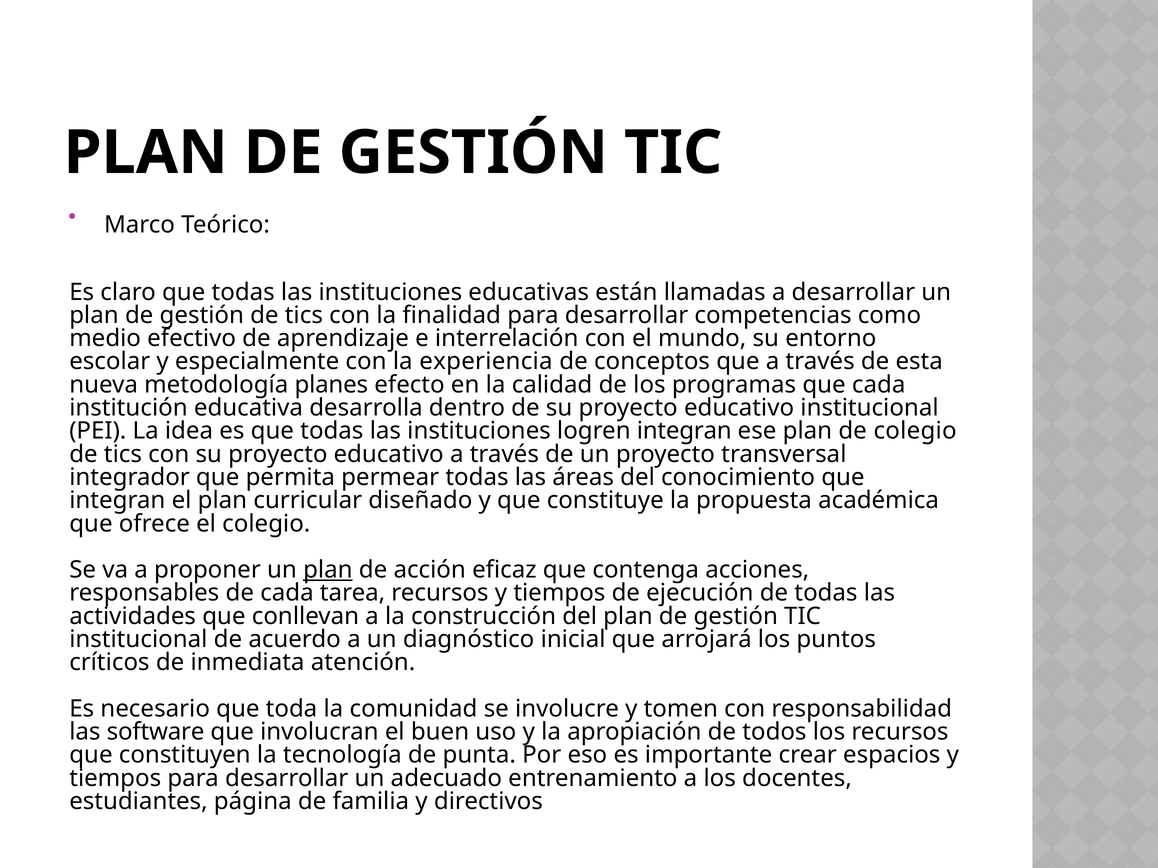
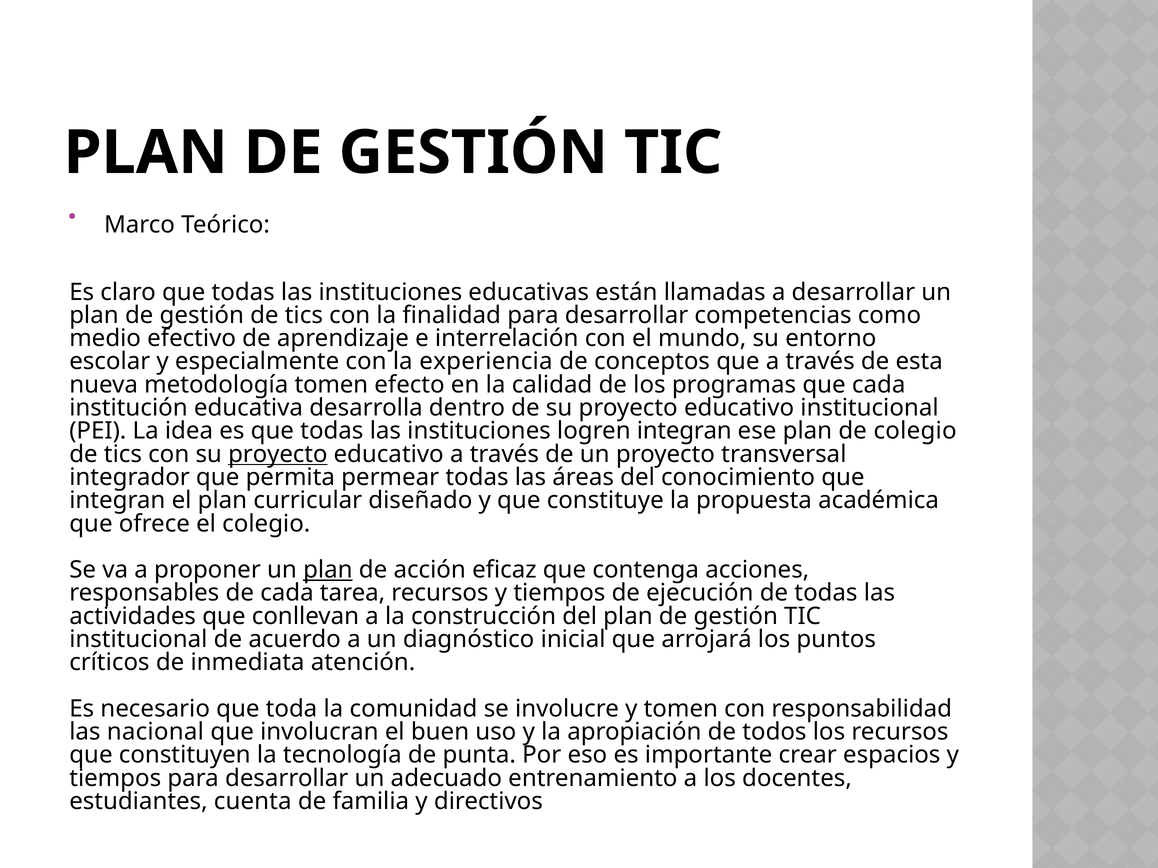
metodología planes: planes -> tomen (331, 385)
proyecto underline: none -> present (278, 454)
software: software -> nacional (155, 732)
página: página -> cuenta (253, 802)
